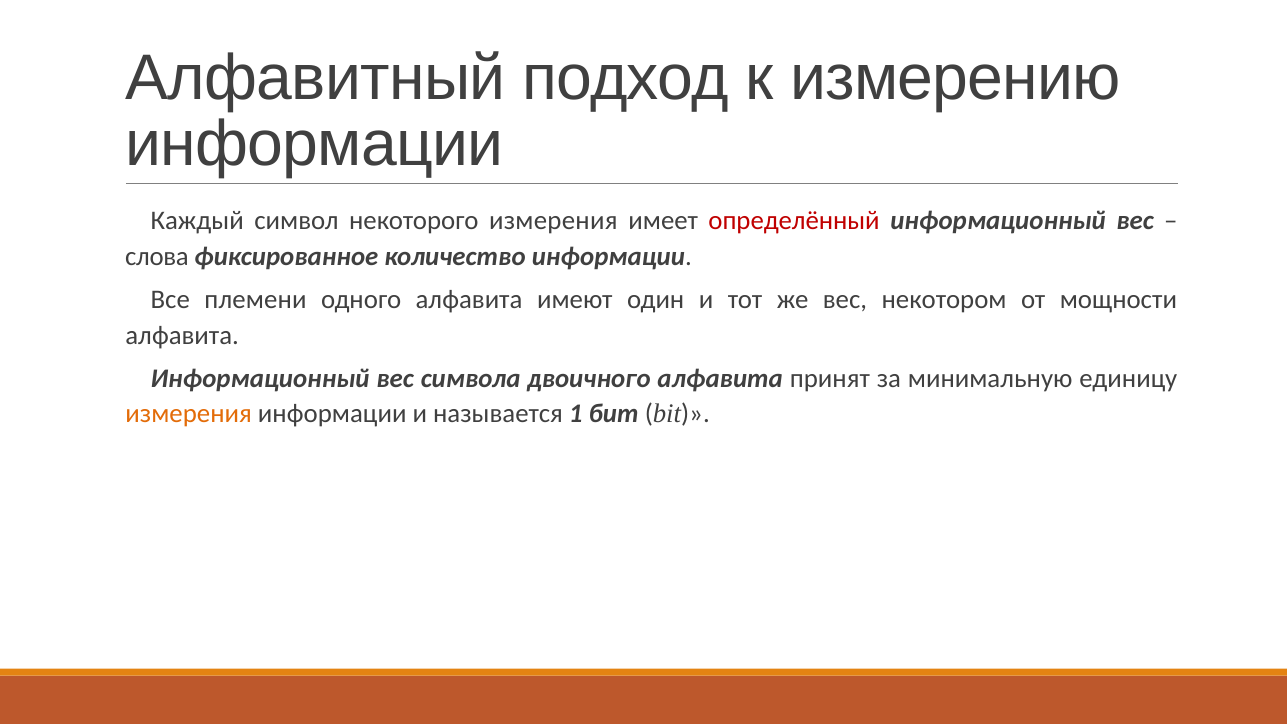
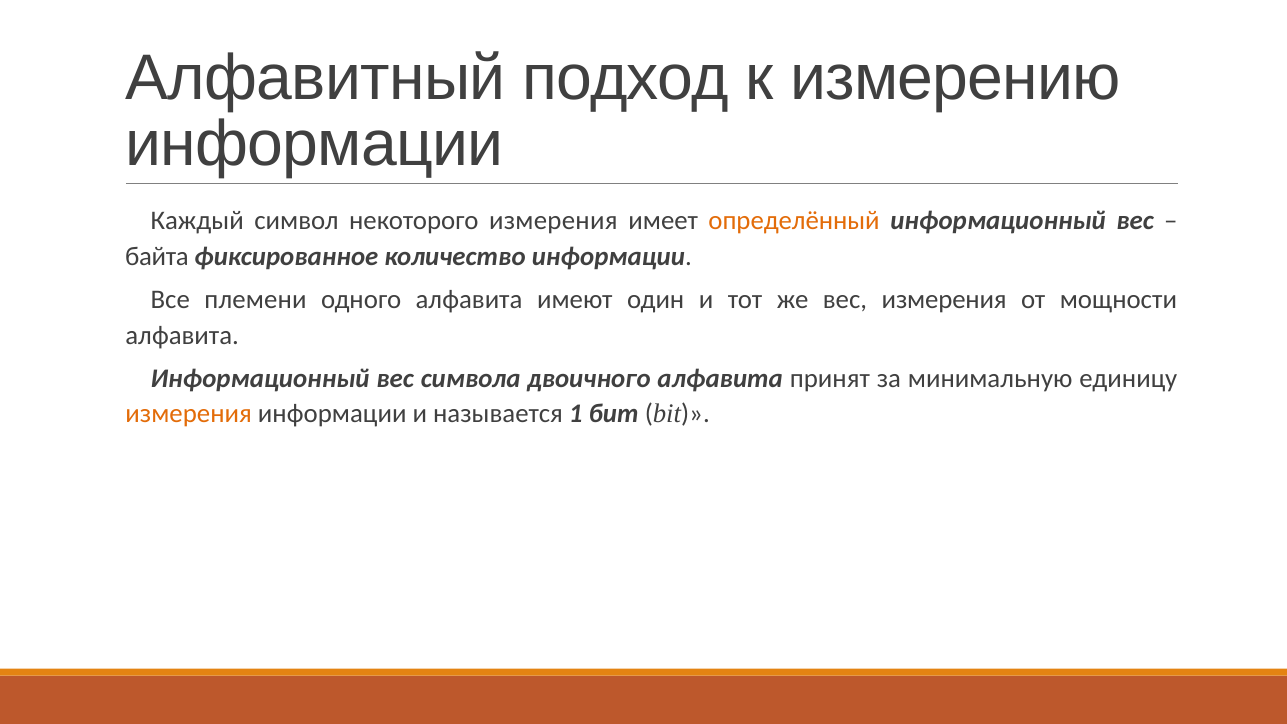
определённый colour: red -> orange (794, 221)
слова: слова -> байта (157, 256)
вес некотором: некотором -> измерения (944, 300)
